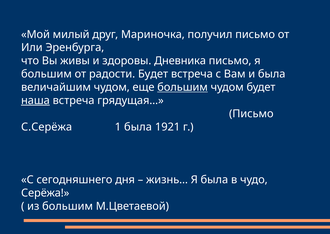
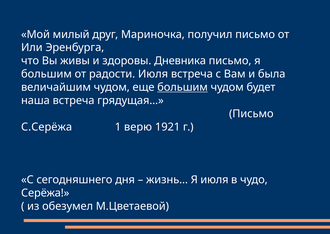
радости Будет: Будет -> Июля (153, 74)
наша underline: present -> none (35, 100)
1 была: была -> верю (138, 127)
Я была: была -> июля (214, 179)
из большим: большим -> обезумел (68, 206)
